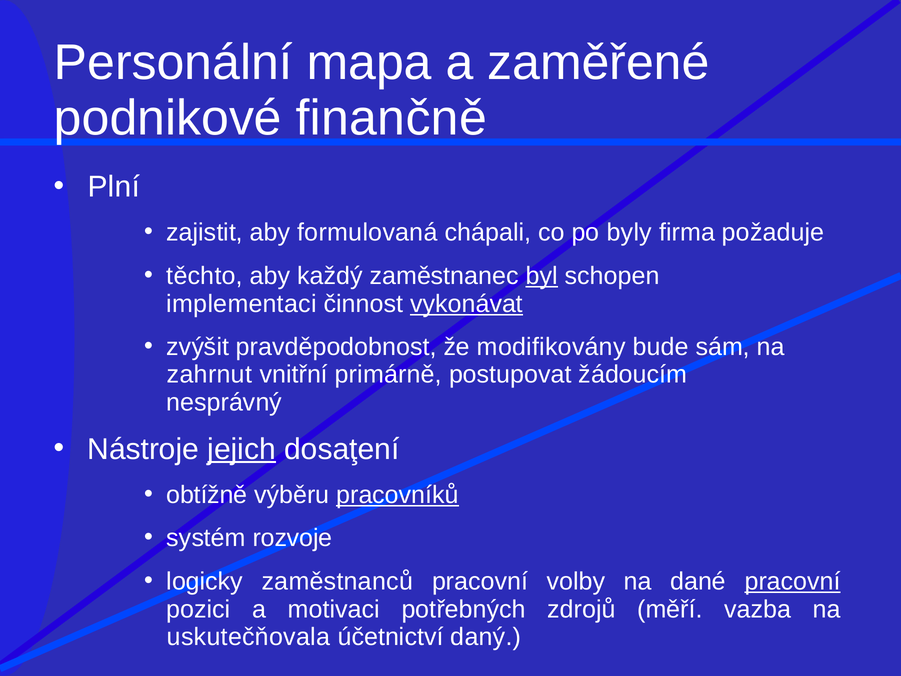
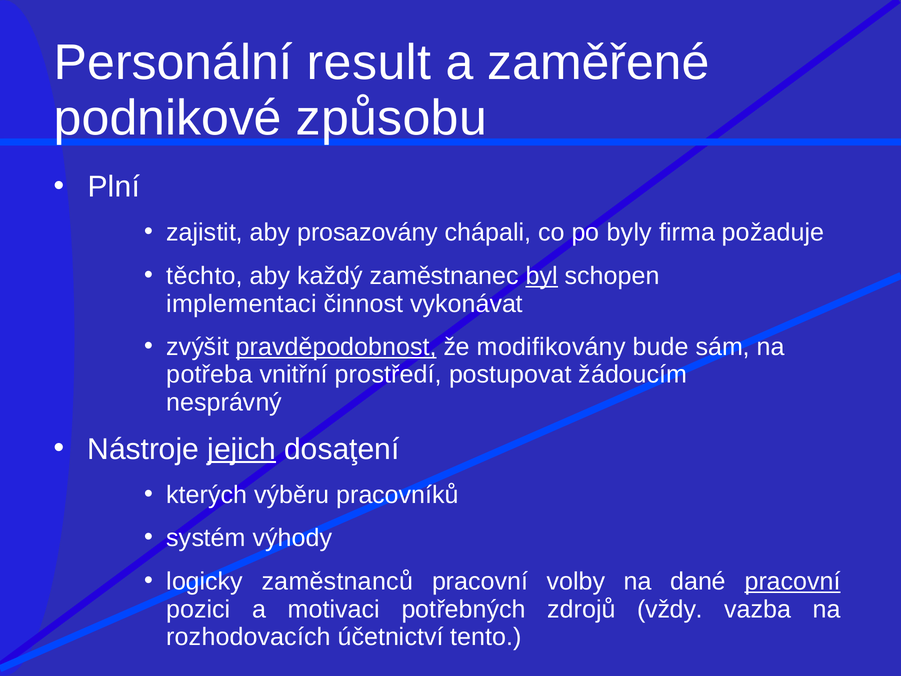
mapa: mapa -> result (369, 63)
finančně: finančně -> způsobu (391, 118)
formulovaná: formulovaná -> prosazovány (368, 232)
vykonávat underline: present -> none (467, 304)
pravděpodobnost underline: none -> present (336, 347)
zahrnut: zahrnut -> potřeba (209, 375)
primárně: primárně -> prostředí (388, 375)
obtížně: obtížně -> kterých (207, 495)
pracovníků underline: present -> none (398, 495)
rozvoje: rozvoje -> výhody (292, 538)
měří: měří -> vždy (670, 609)
uskutečňovala: uskutečňovala -> rozhodovacích (249, 637)
daný: daný -> tento (486, 637)
